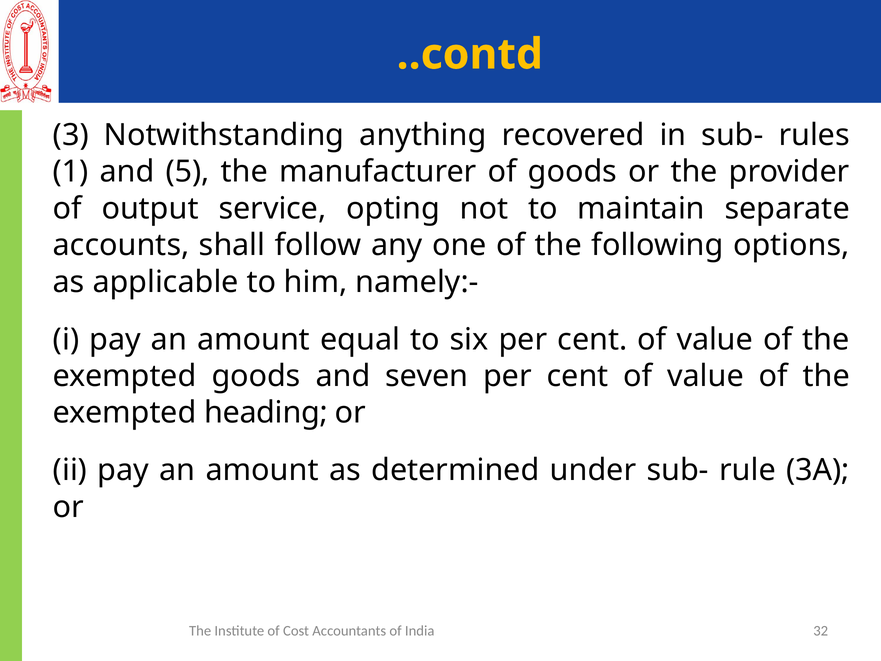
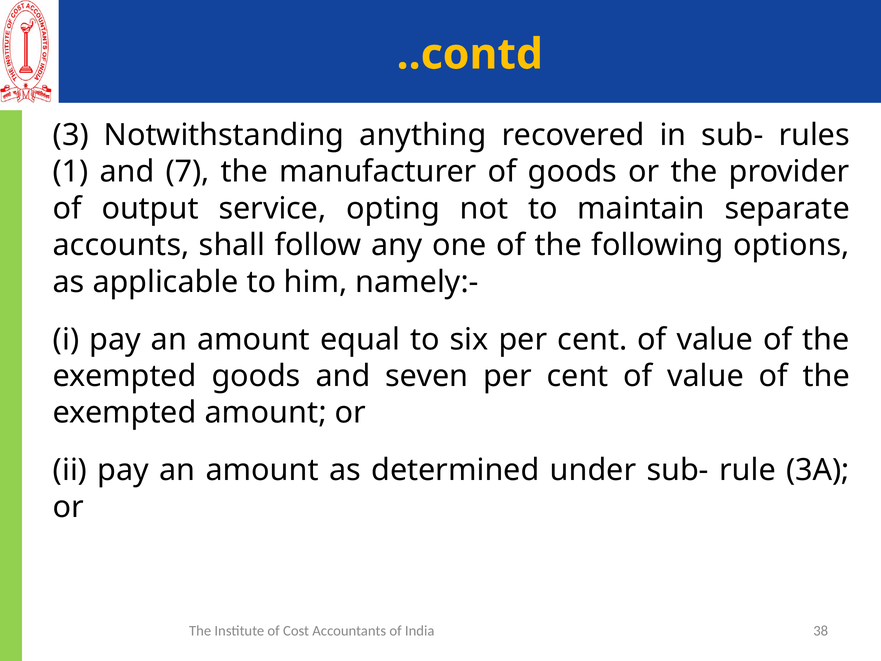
5: 5 -> 7 (188, 172)
exempted heading: heading -> amount (266, 413)
32: 32 -> 38 (821, 631)
